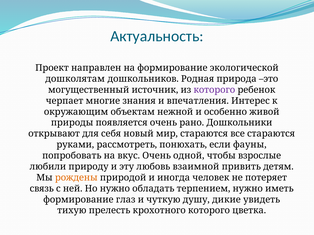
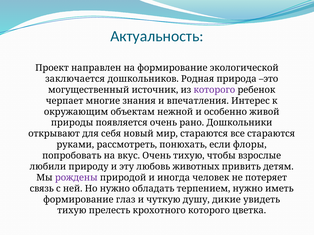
дошколятам: дошколятам -> заключается (75, 79)
фауны: фауны -> флоры (250, 145)
Очень одной: одной -> тихую (189, 156)
взаимной: взаимной -> животных (196, 167)
рождены colour: orange -> purple (76, 178)
